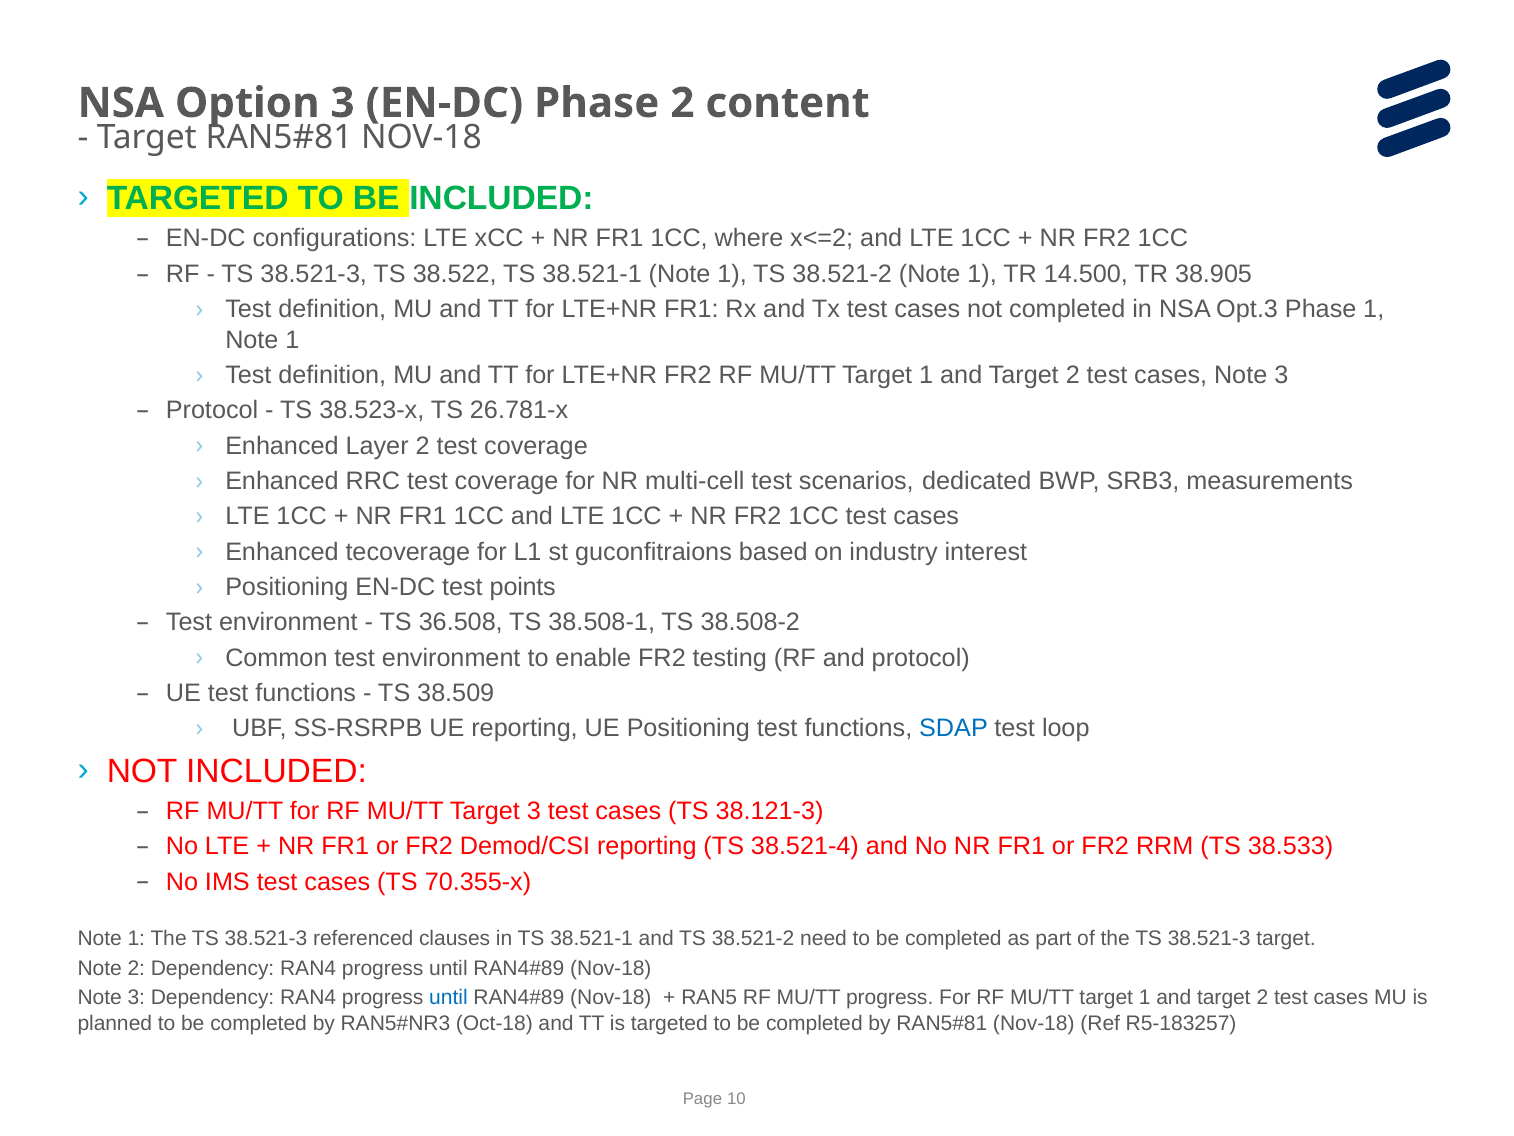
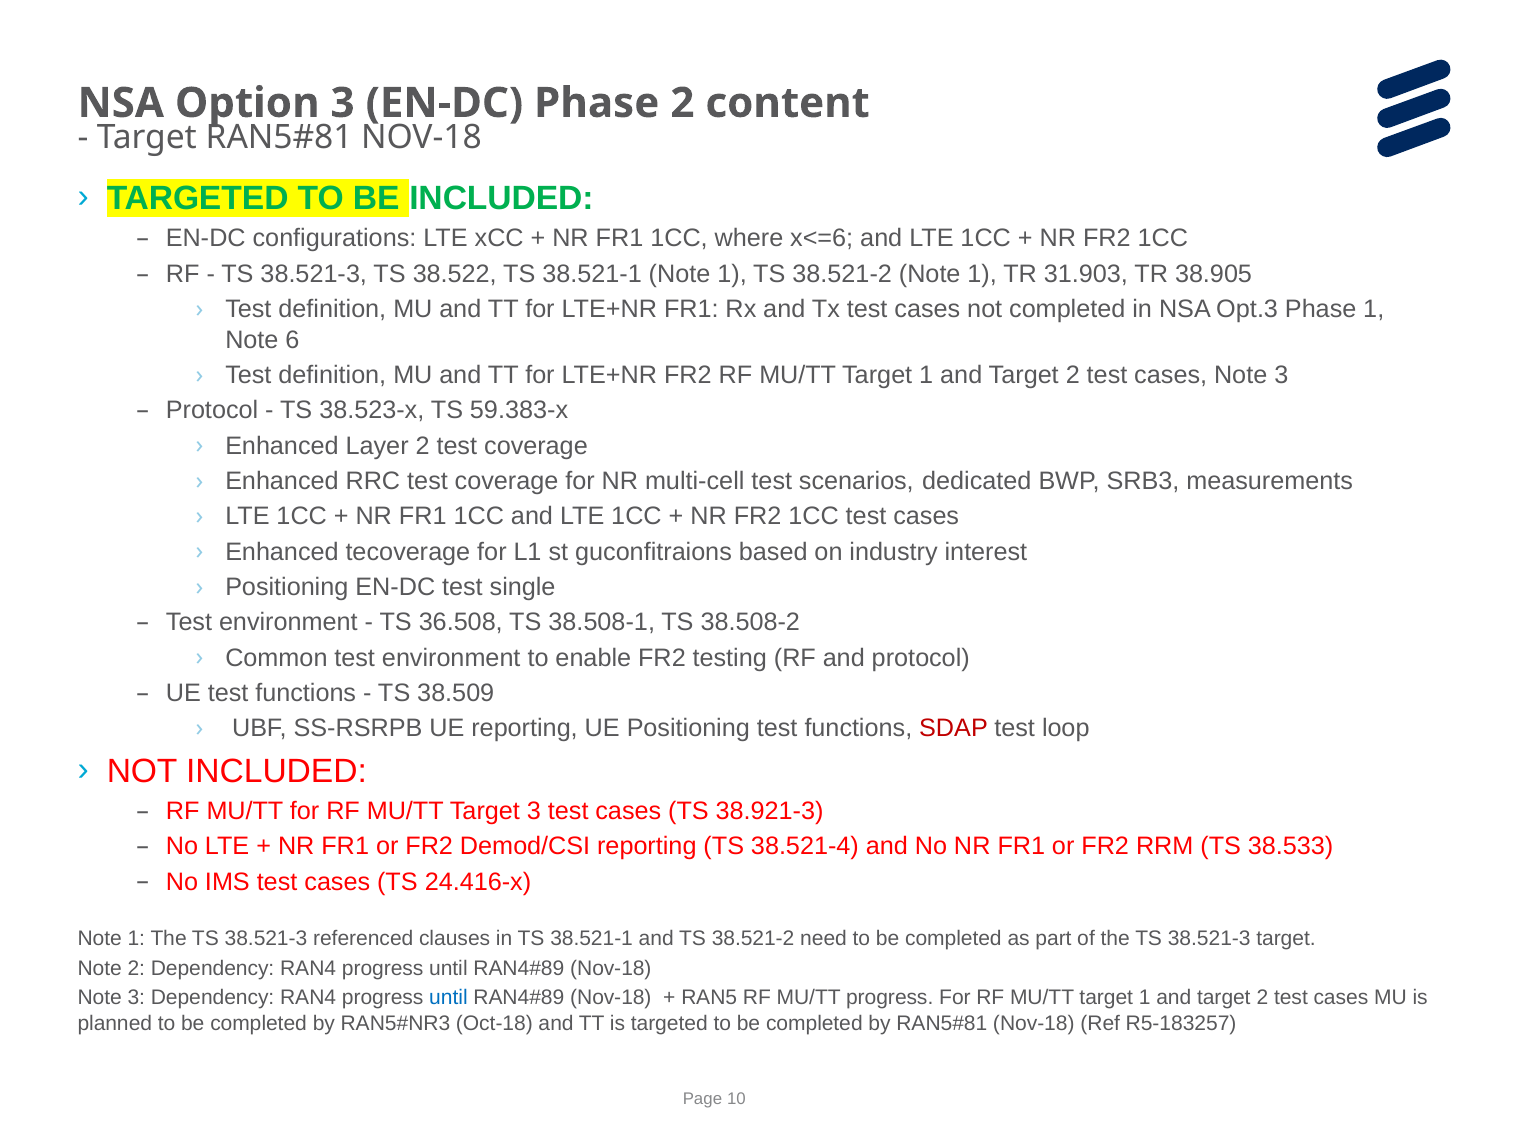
x<=2: x<=2 -> x<=6 (822, 239)
14.500: 14.500 -> 31.903 (1086, 274)
1: 1 -> 6 (293, 340)
26.781-x: 26.781-x -> 59.383-x (519, 410)
points: points -> single (523, 587)
SDAP colour: blue -> red (954, 728)
38.121-3: 38.121-3 -> 38.921-3 (770, 811)
70.355-x: 70.355-x -> 24.416-x (478, 881)
